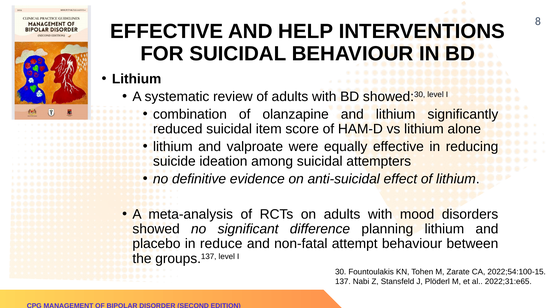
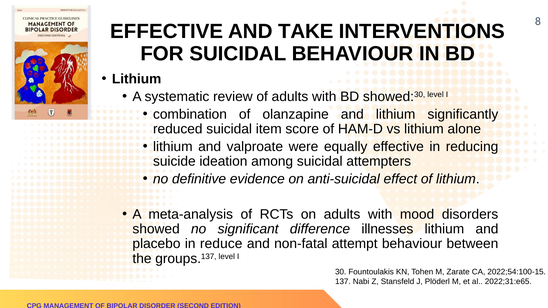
HELP: HELP -> TAKE (306, 31)
planning: planning -> illnesses (387, 229)
